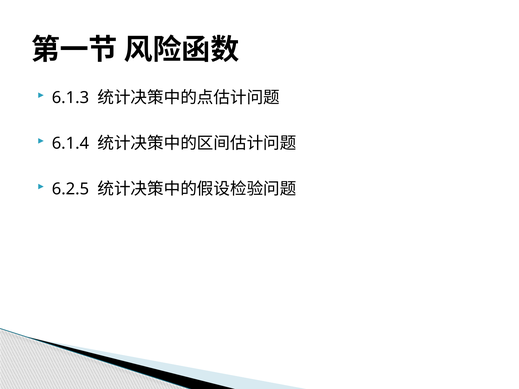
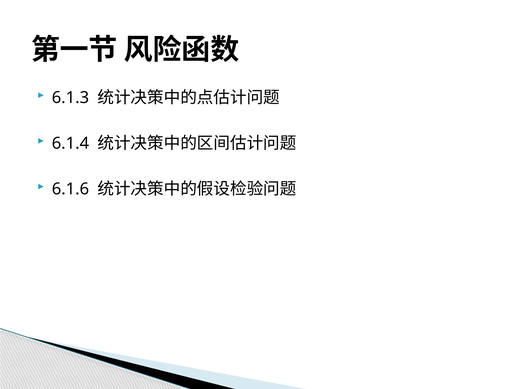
6.2.5: 6.2.5 -> 6.1.6 (70, 189)
